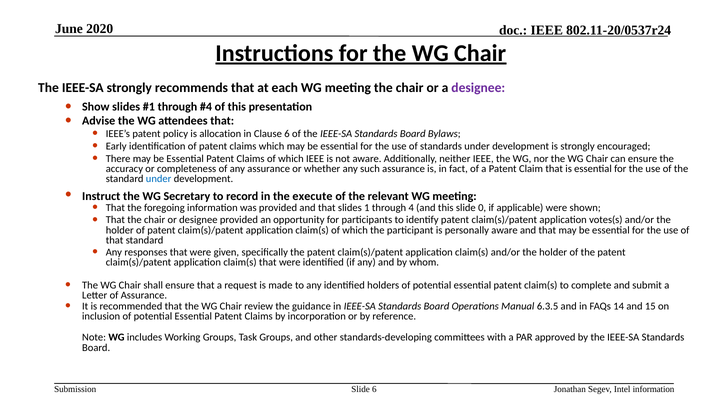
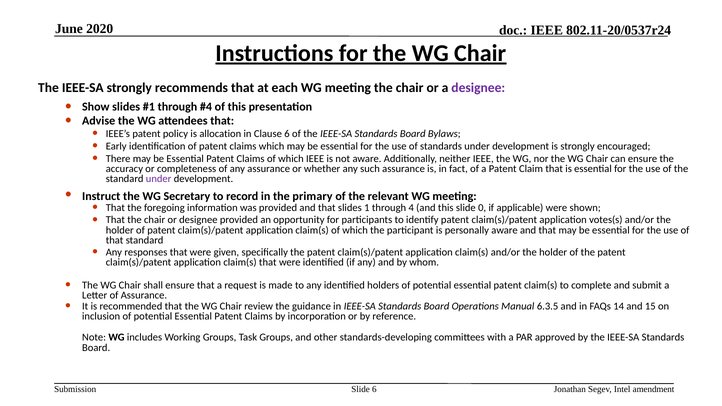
under colour: blue -> purple (159, 179)
execute: execute -> primary (312, 197)
Intel information: information -> amendment (654, 390)
